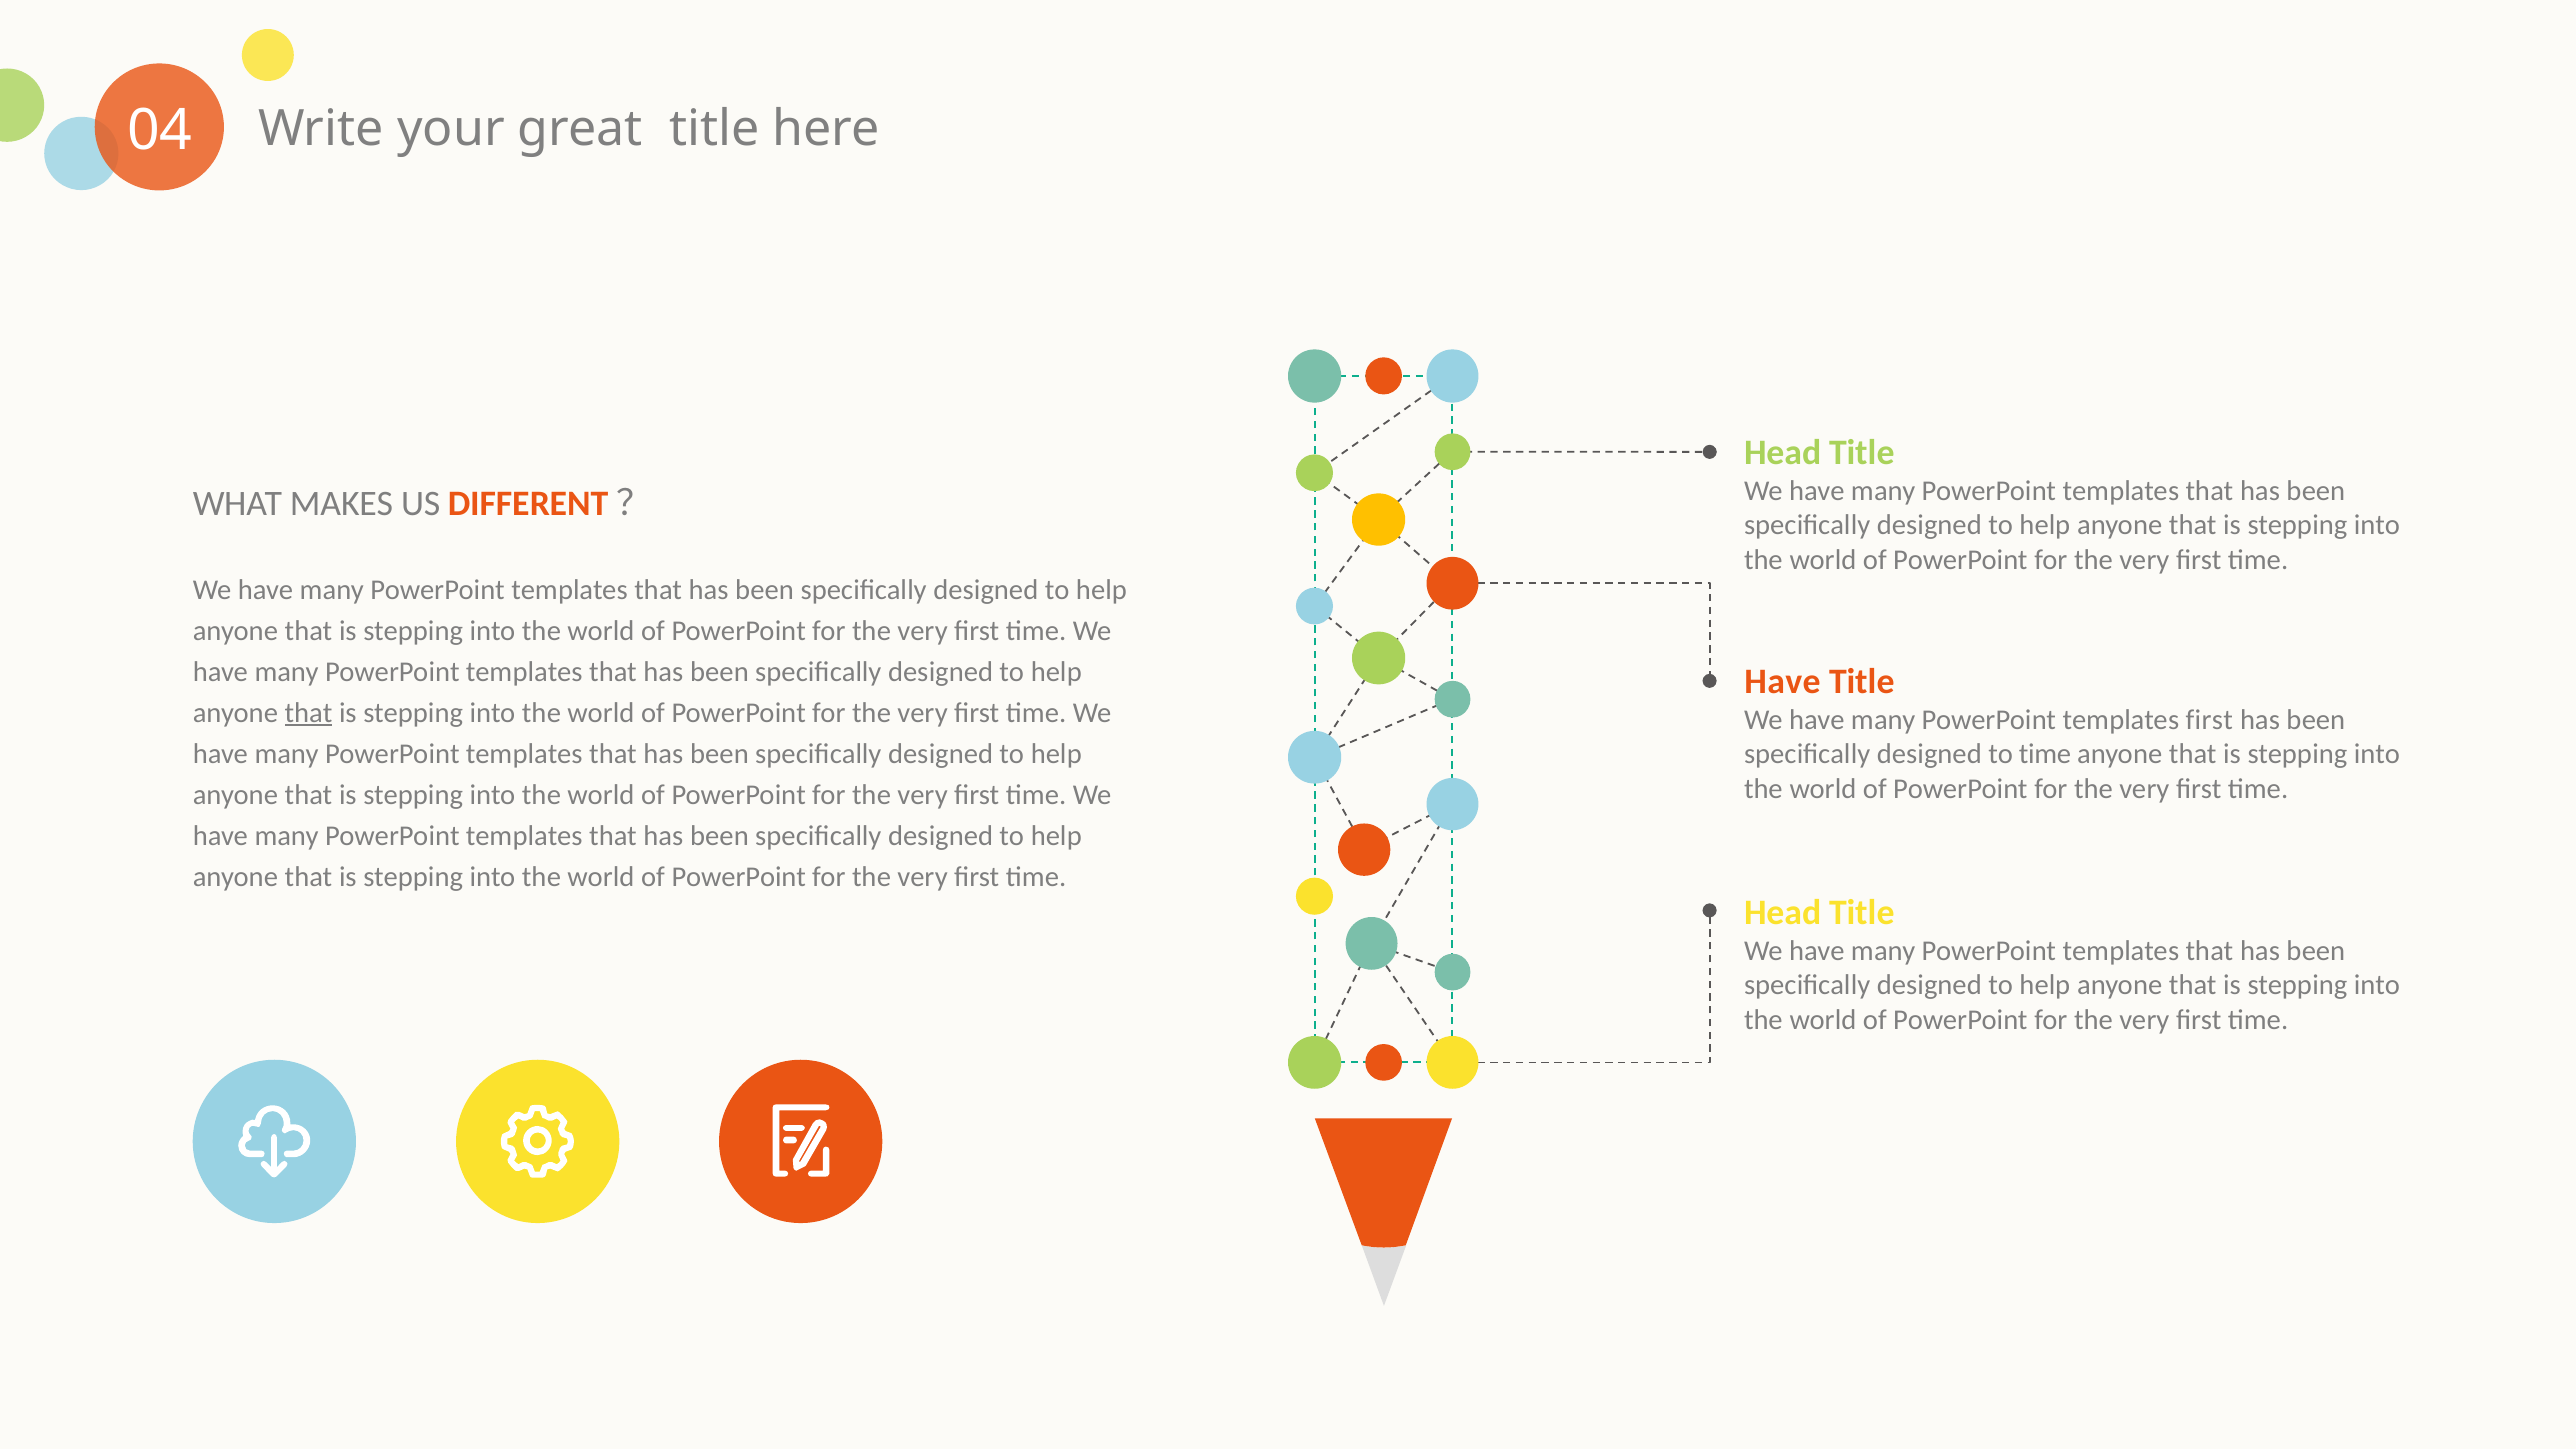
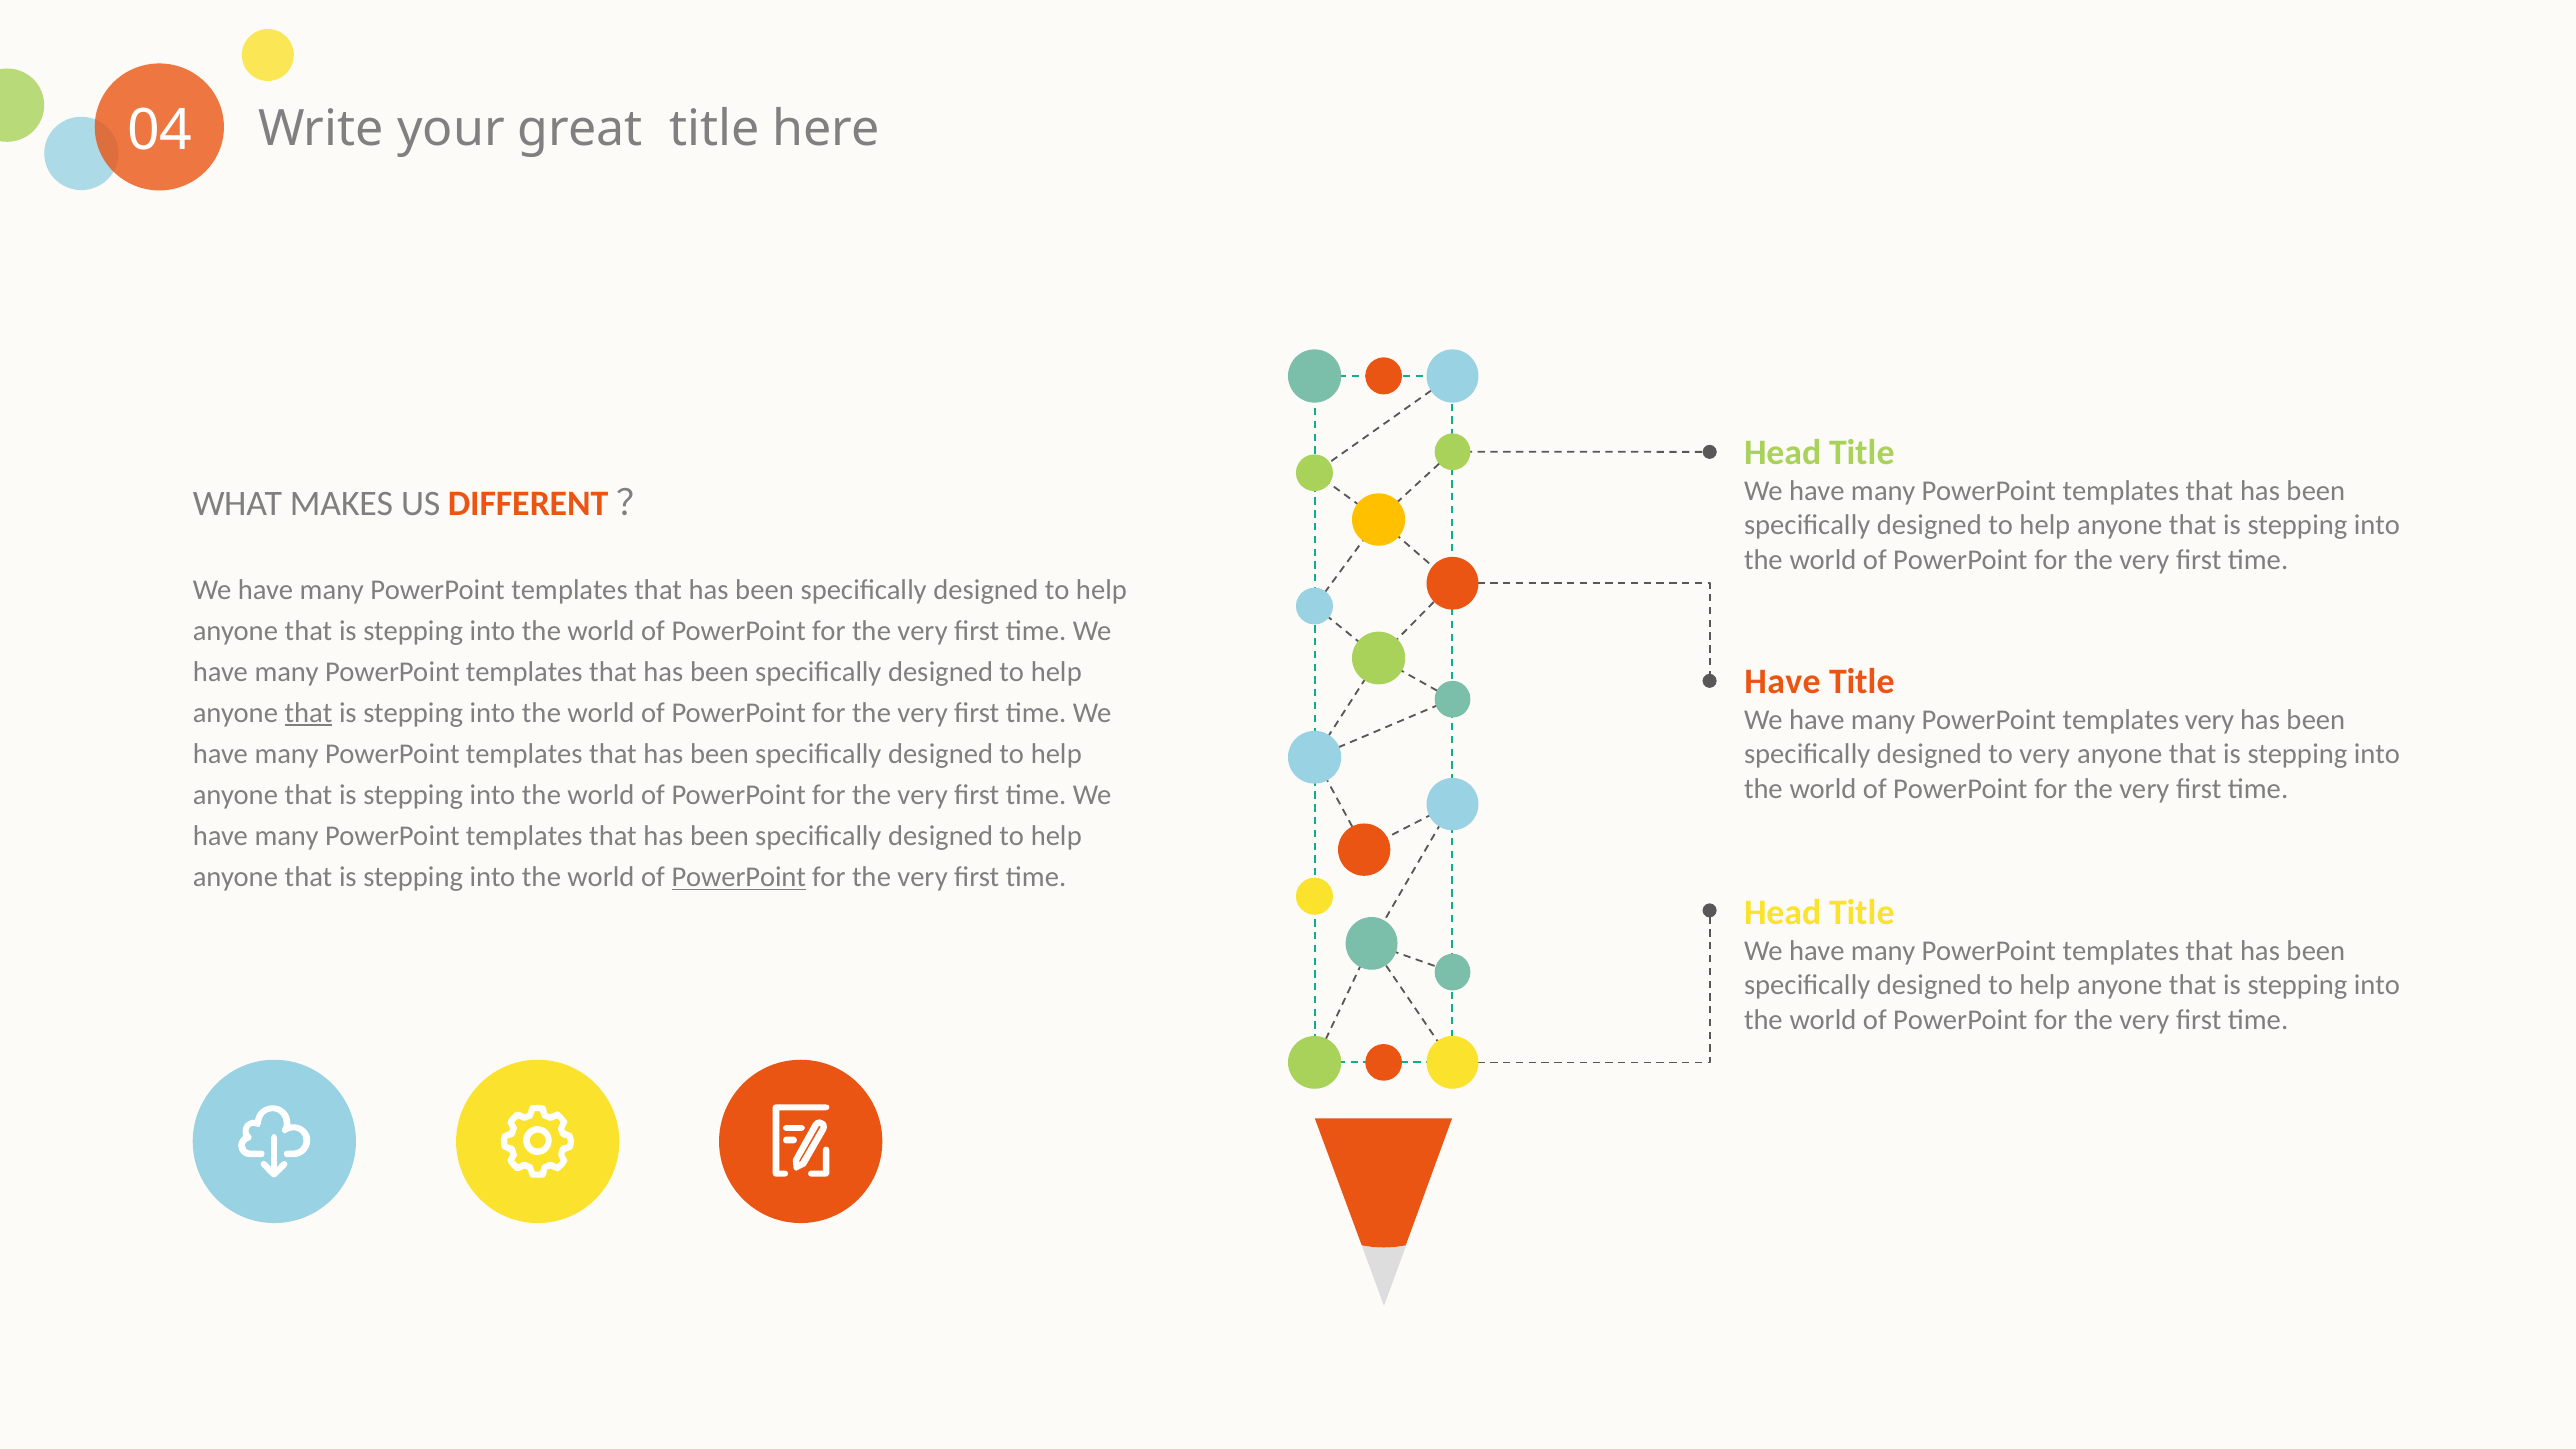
templates first: first -> very (2210, 720)
to time: time -> very (2045, 754)
PowerPoint underline: none -> present (739, 877)
